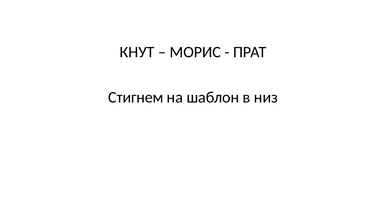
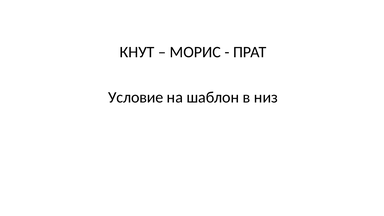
Стигнем: Стигнем -> Условие (136, 97)
